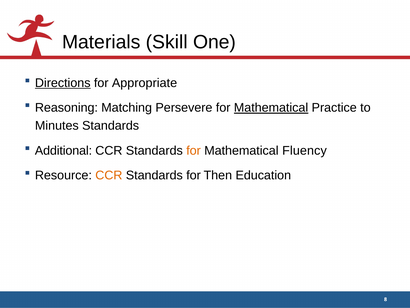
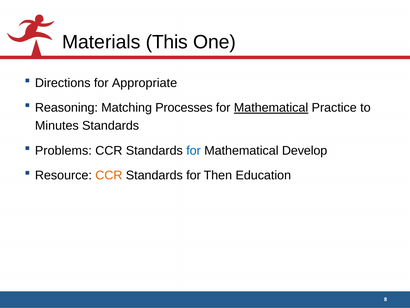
Skill: Skill -> This (167, 42)
Directions underline: present -> none (63, 83)
Persevere: Persevere -> Processes (184, 108)
Additional: Additional -> Problems (63, 150)
for colour: orange -> blue (194, 150)
Fluency: Fluency -> Develop (305, 150)
